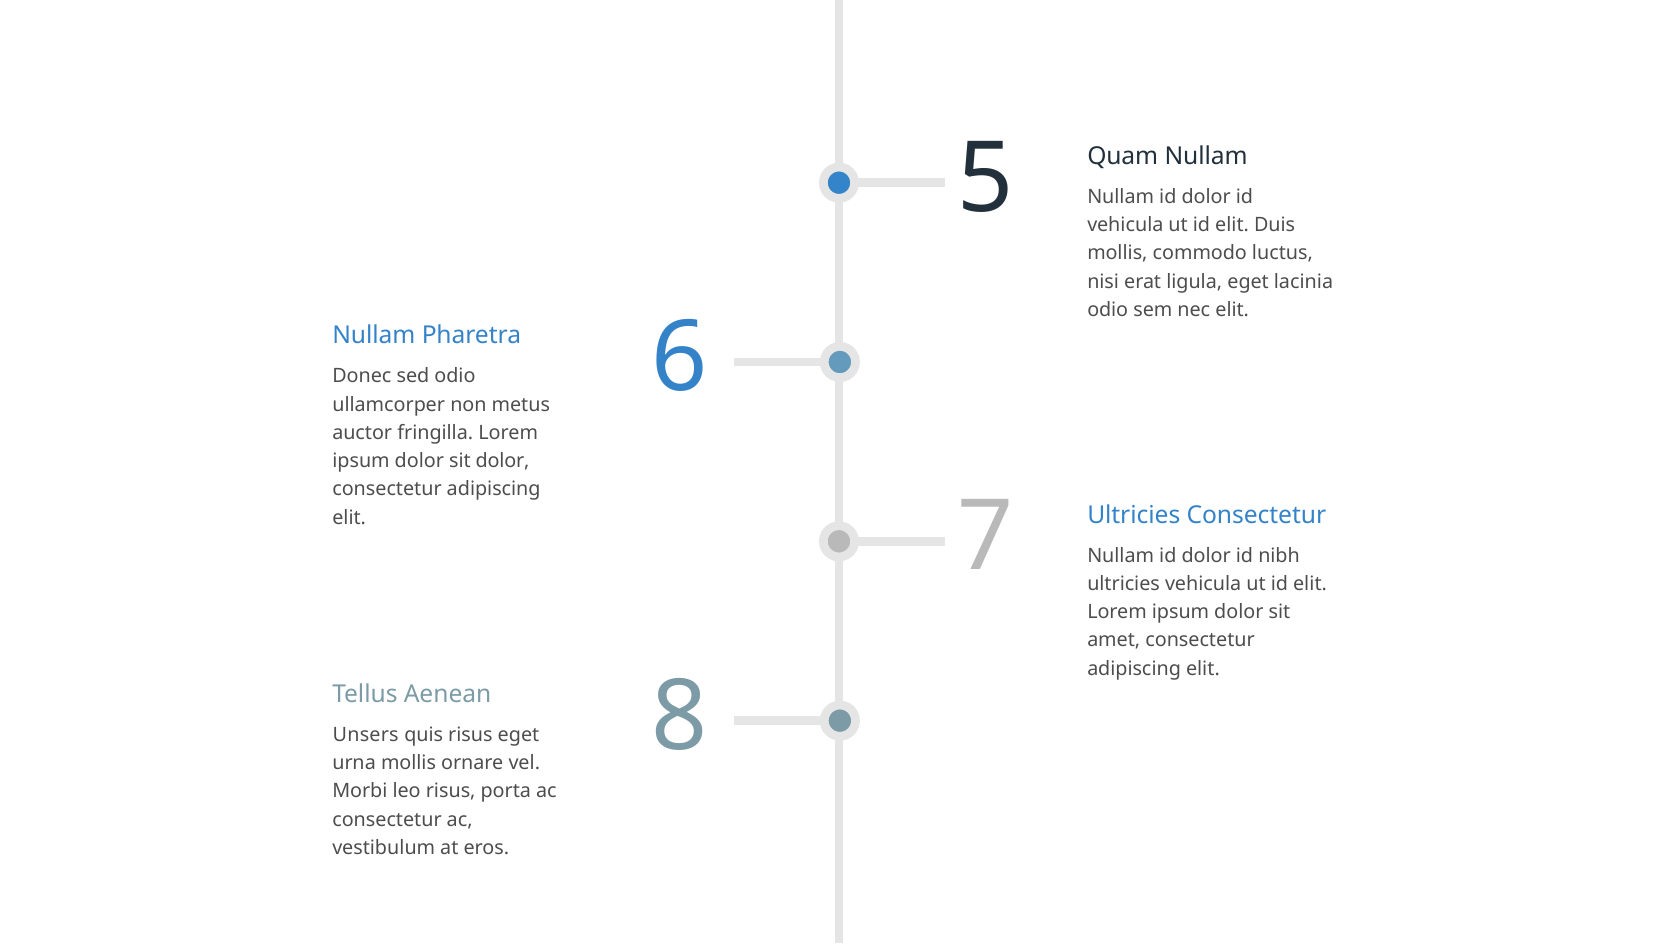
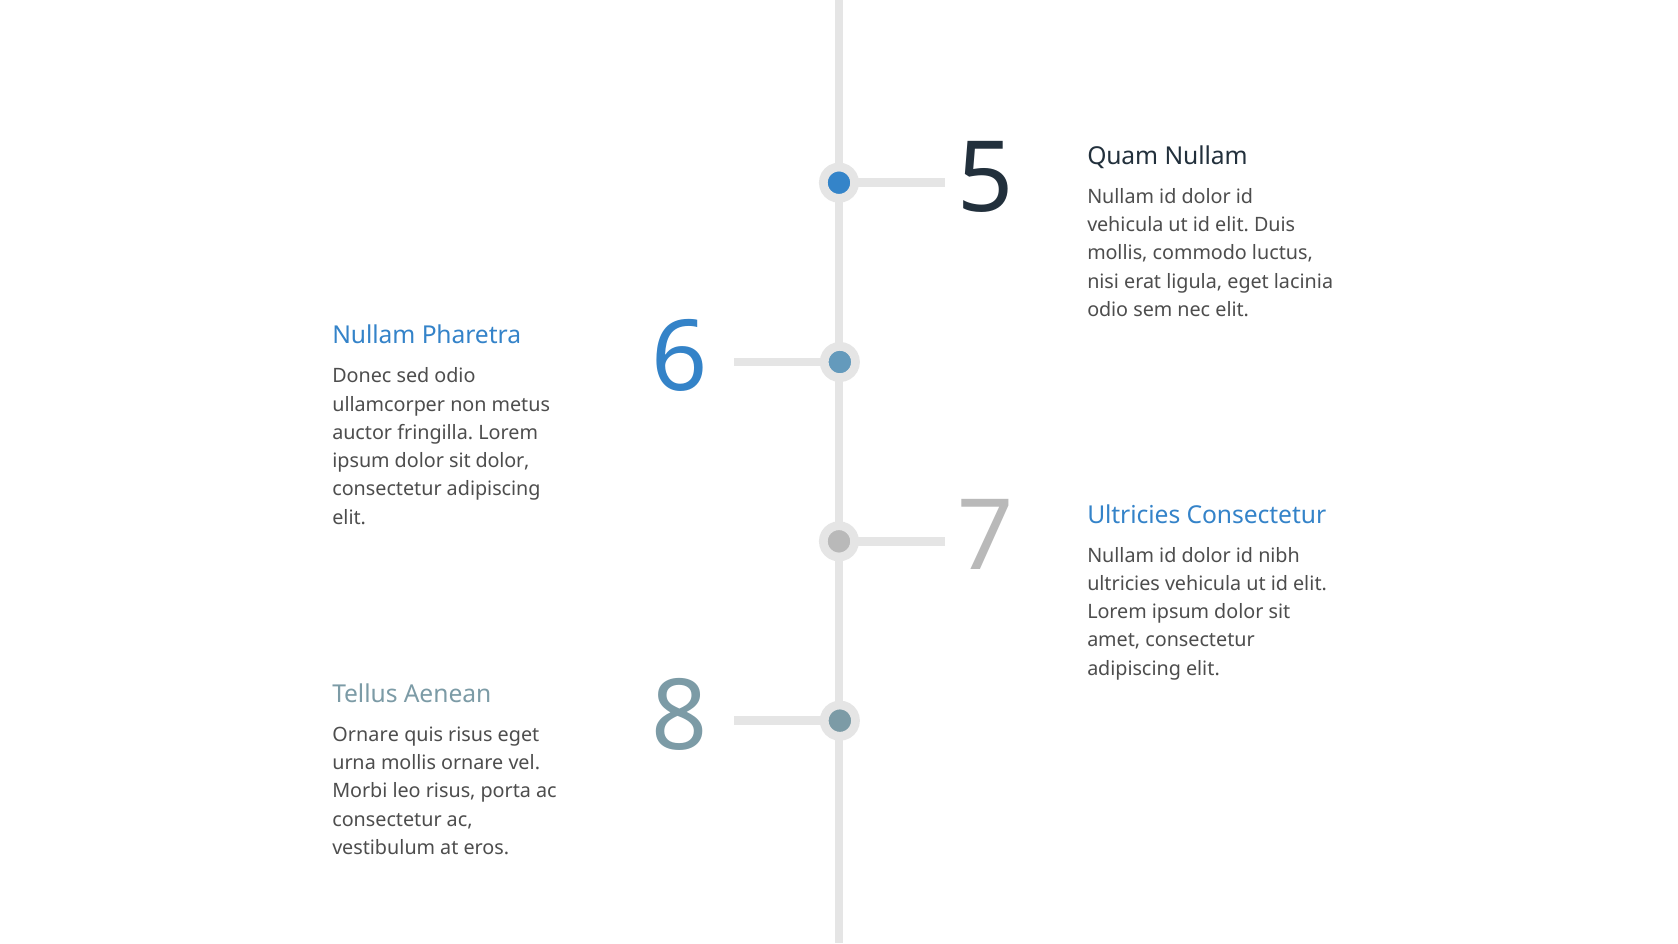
Unsers: Unsers -> Ornare (366, 735)
